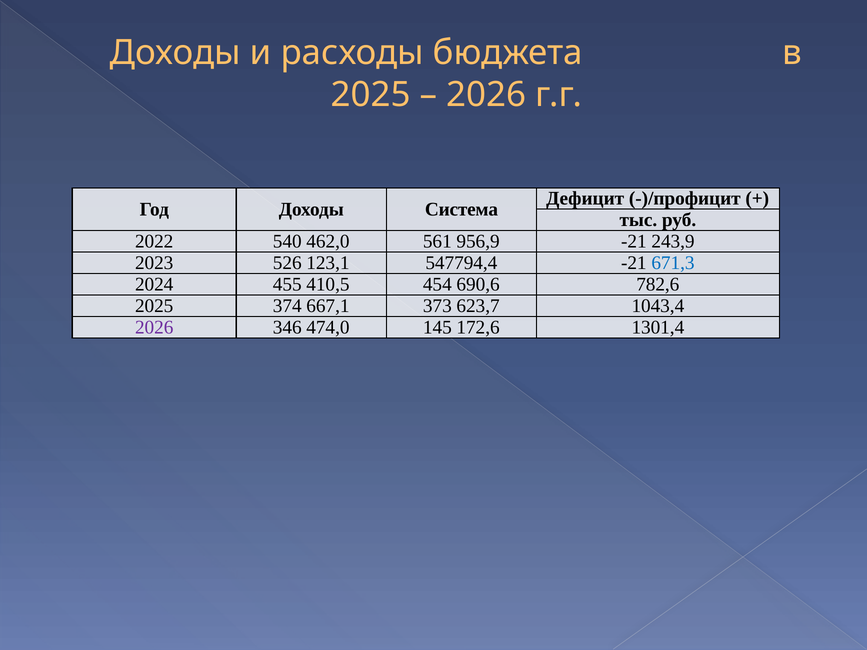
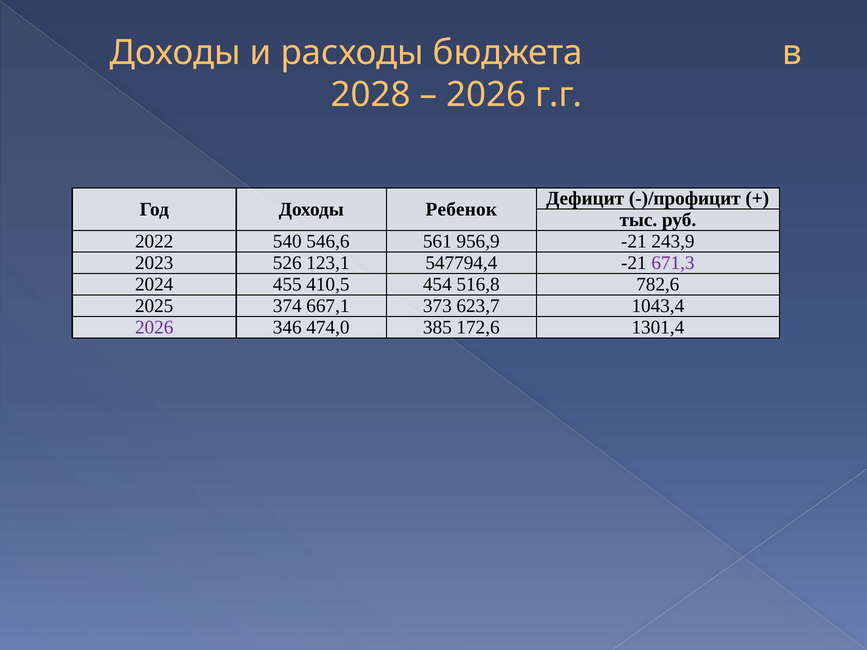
2025: 2025 -> 2028 (371, 95)
Система: Система -> Ребенок (461, 209)
462,0: 462,0 -> 546,6 (328, 242)
671,3 colour: blue -> purple (673, 263)
690,6: 690,6 -> 516,8 (478, 284)
145: 145 -> 385 (437, 327)
